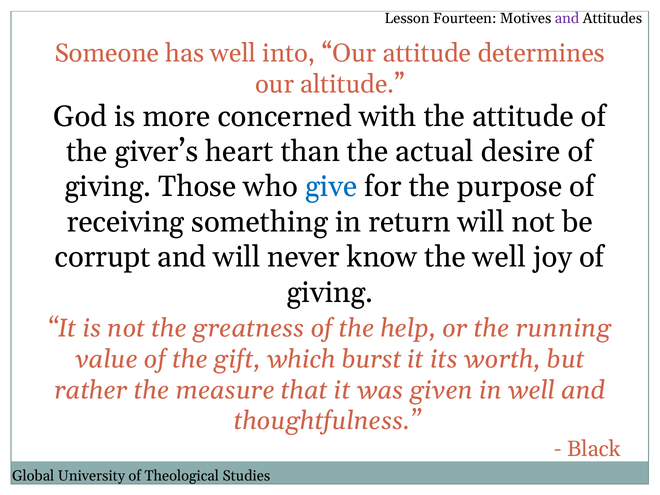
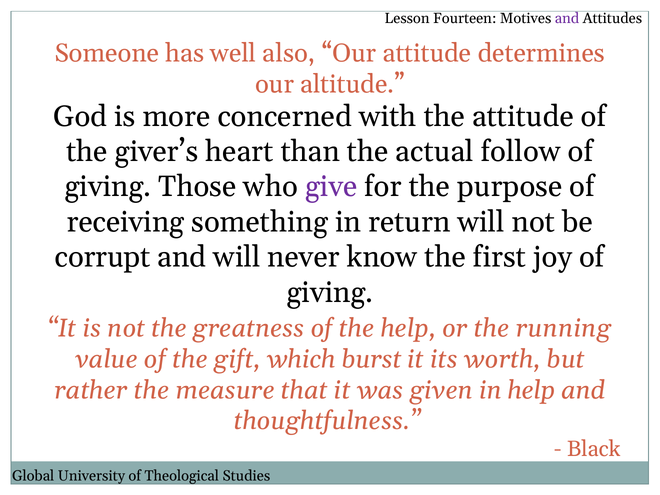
into: into -> also (289, 53)
desire: desire -> follow (521, 152)
give colour: blue -> purple (331, 187)
the well: well -> first (499, 257)
in well: well -> help (532, 390)
